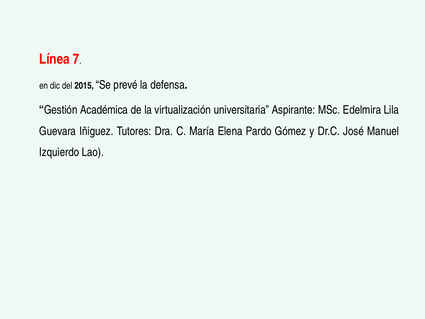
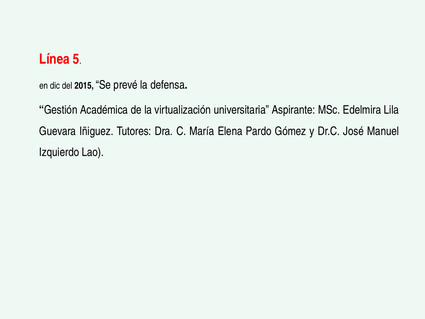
7: 7 -> 5 (76, 59)
